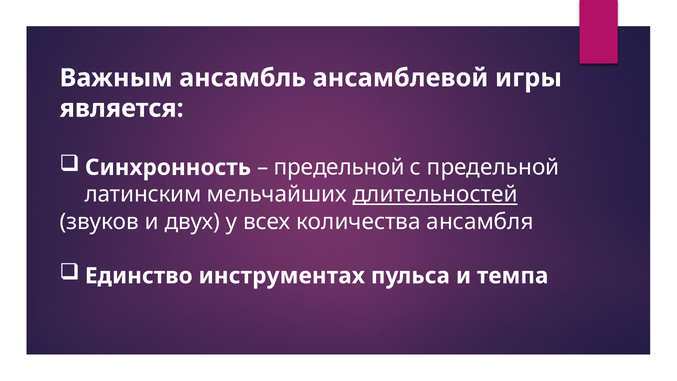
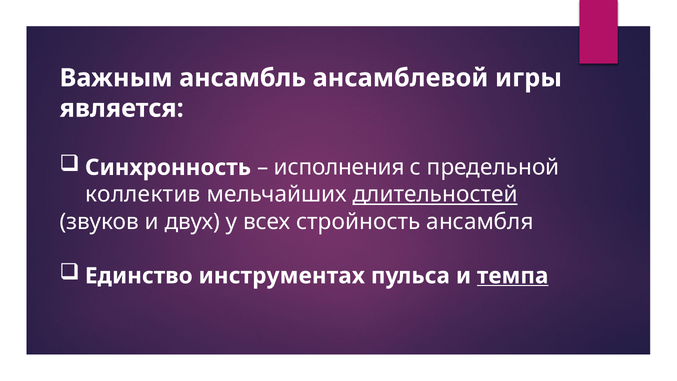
предельной: предельной -> исполнения (339, 167)
латинским: латинским -> коллектив (143, 194)
количества: количества -> стройность (358, 222)
темпа underline: none -> present (513, 276)
